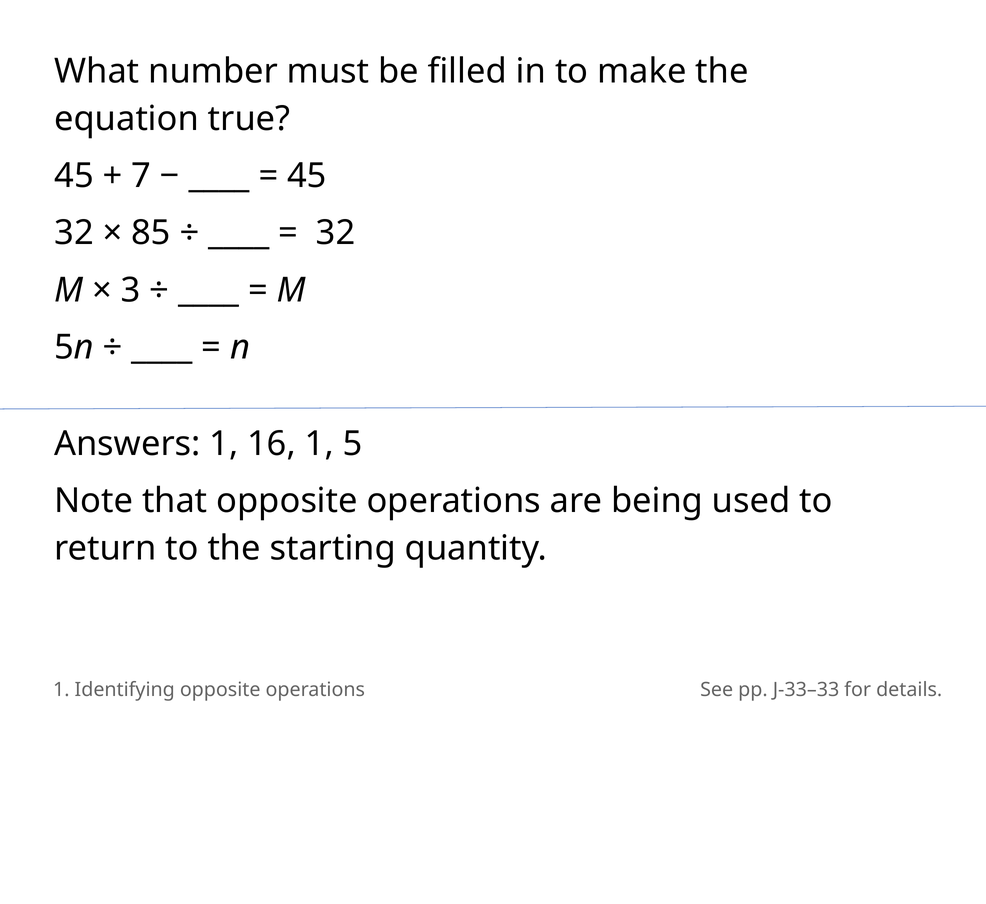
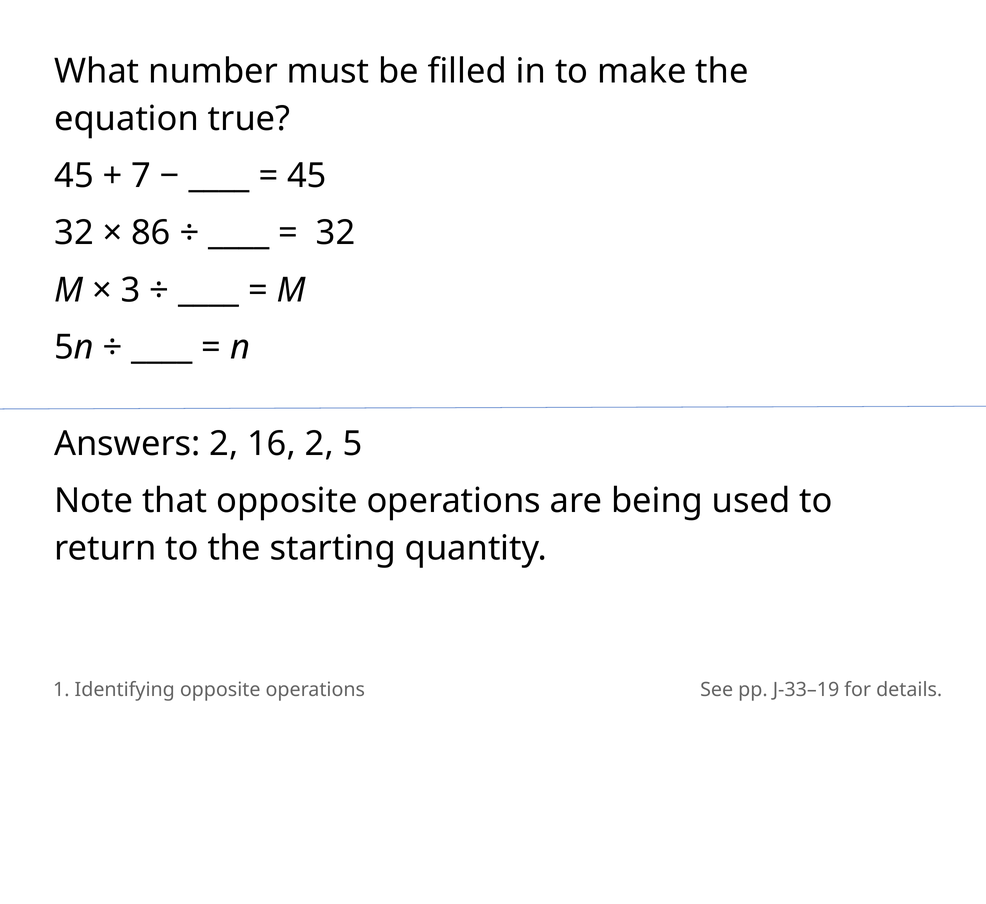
85: 85 -> 86 (151, 233)
Answers 1: 1 -> 2 (224, 444)
16 1: 1 -> 2 (319, 444)
J-33–33: J-33–33 -> J-33–19 (806, 689)
